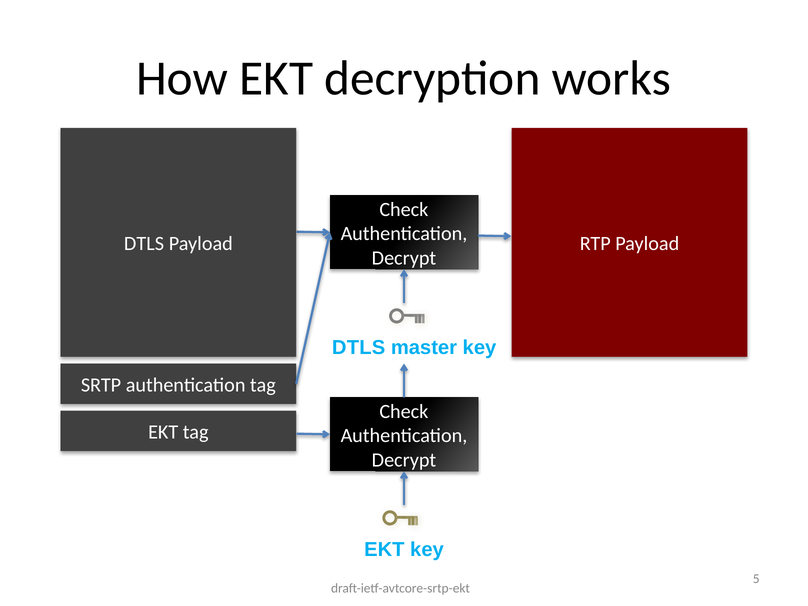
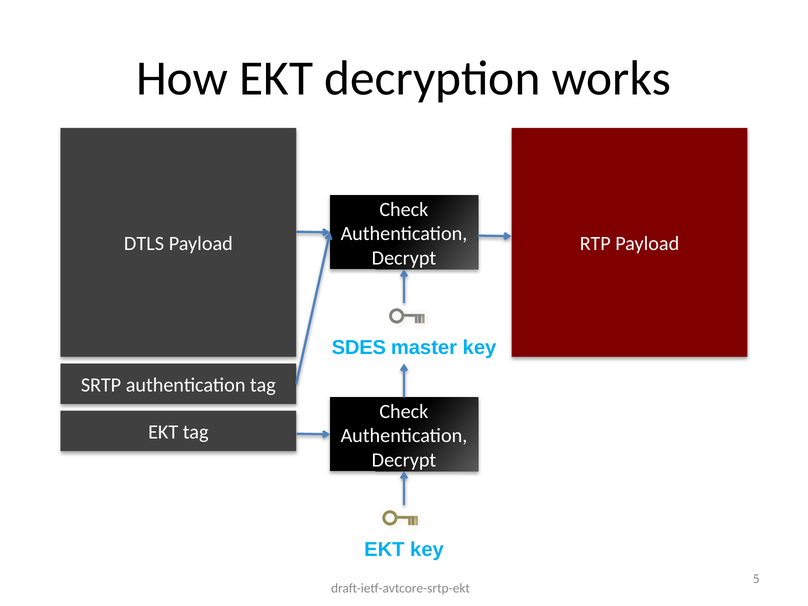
DTLS: DTLS -> SDES (359, 347)
